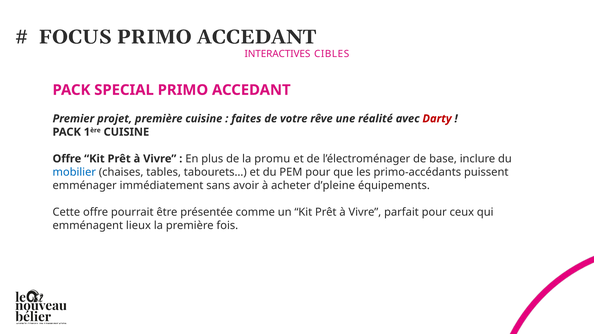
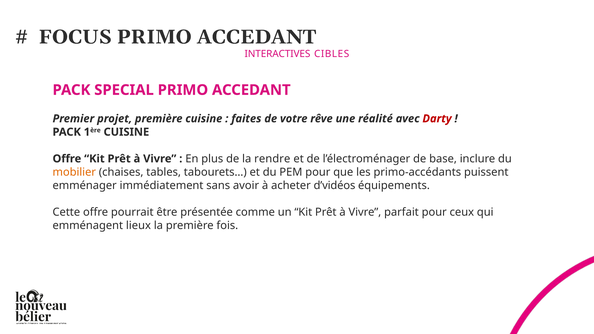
promu: promu -> rendre (272, 159)
mobilier colour: blue -> orange (74, 172)
d’pleine: d’pleine -> d’vidéos (334, 186)
